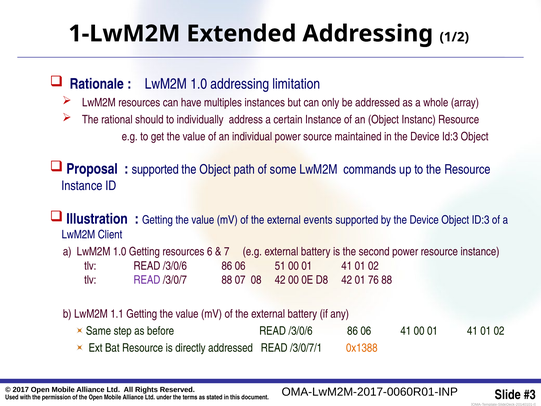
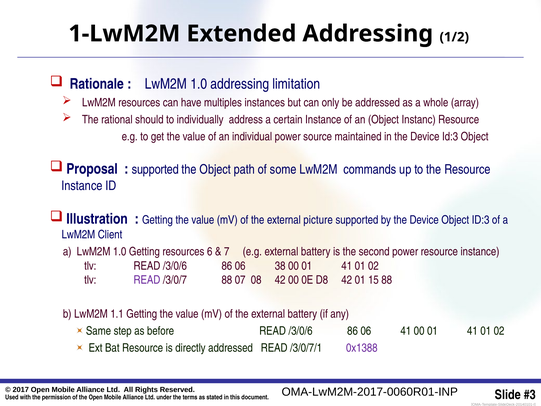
events: events -> picture (318, 220)
51: 51 -> 38 (280, 266)
76: 76 -> 15 (373, 280)
0x1388 colour: orange -> purple (362, 348)
